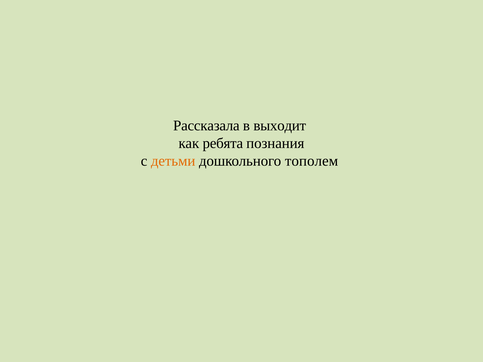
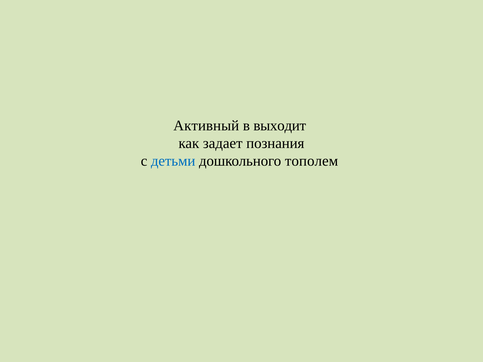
Рассказала: Рассказала -> Активный (206, 126)
ребята: ребята -> задает (223, 144)
детьми colour: orange -> blue (173, 161)
